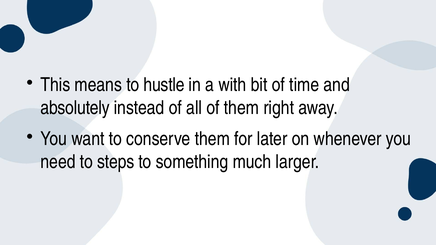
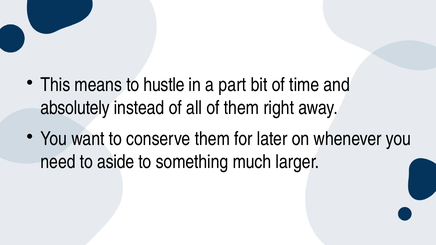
with: with -> part (232, 85)
steps: steps -> aside (116, 162)
